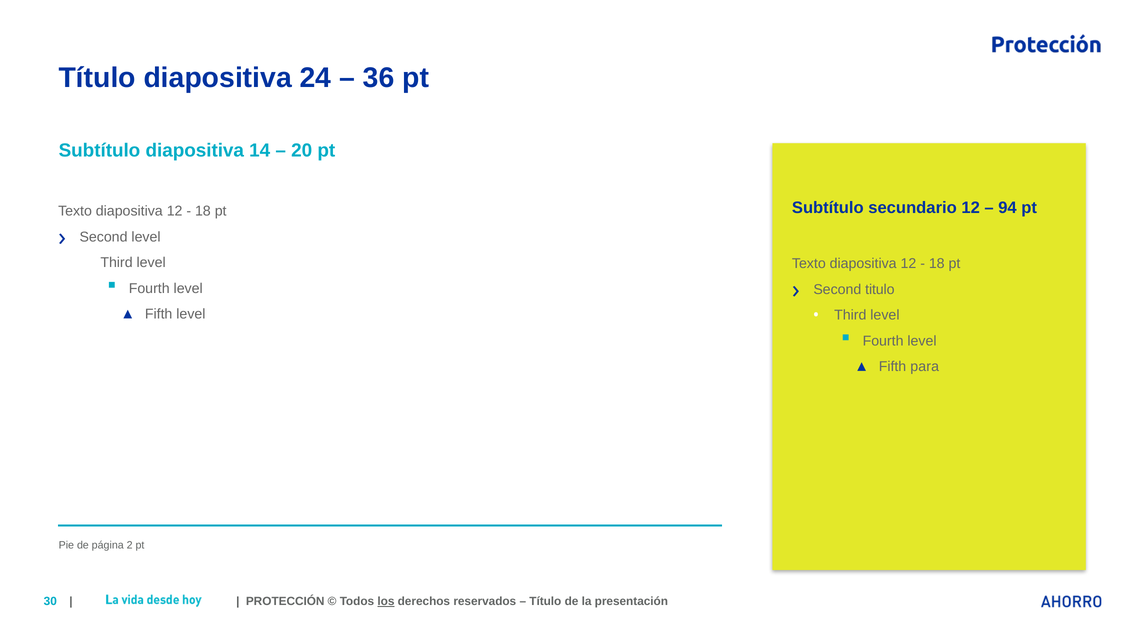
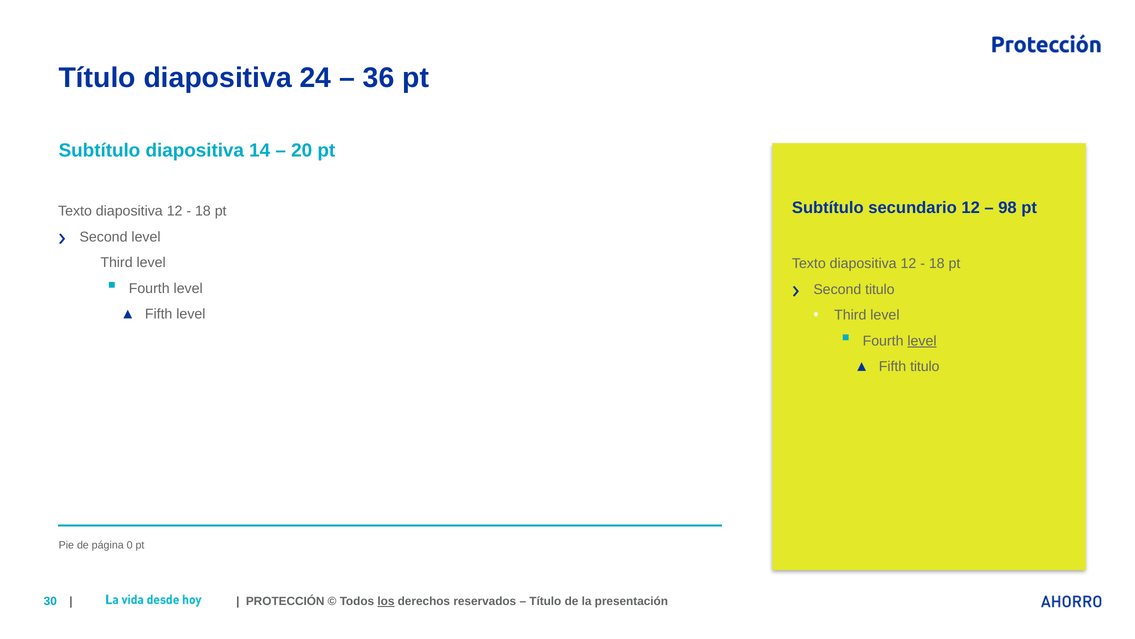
94: 94 -> 98 (1007, 208)
level underline: none -> present (922, 341)
Fifth para: para -> titulo (925, 366)
2: 2 -> 0 (130, 545)
